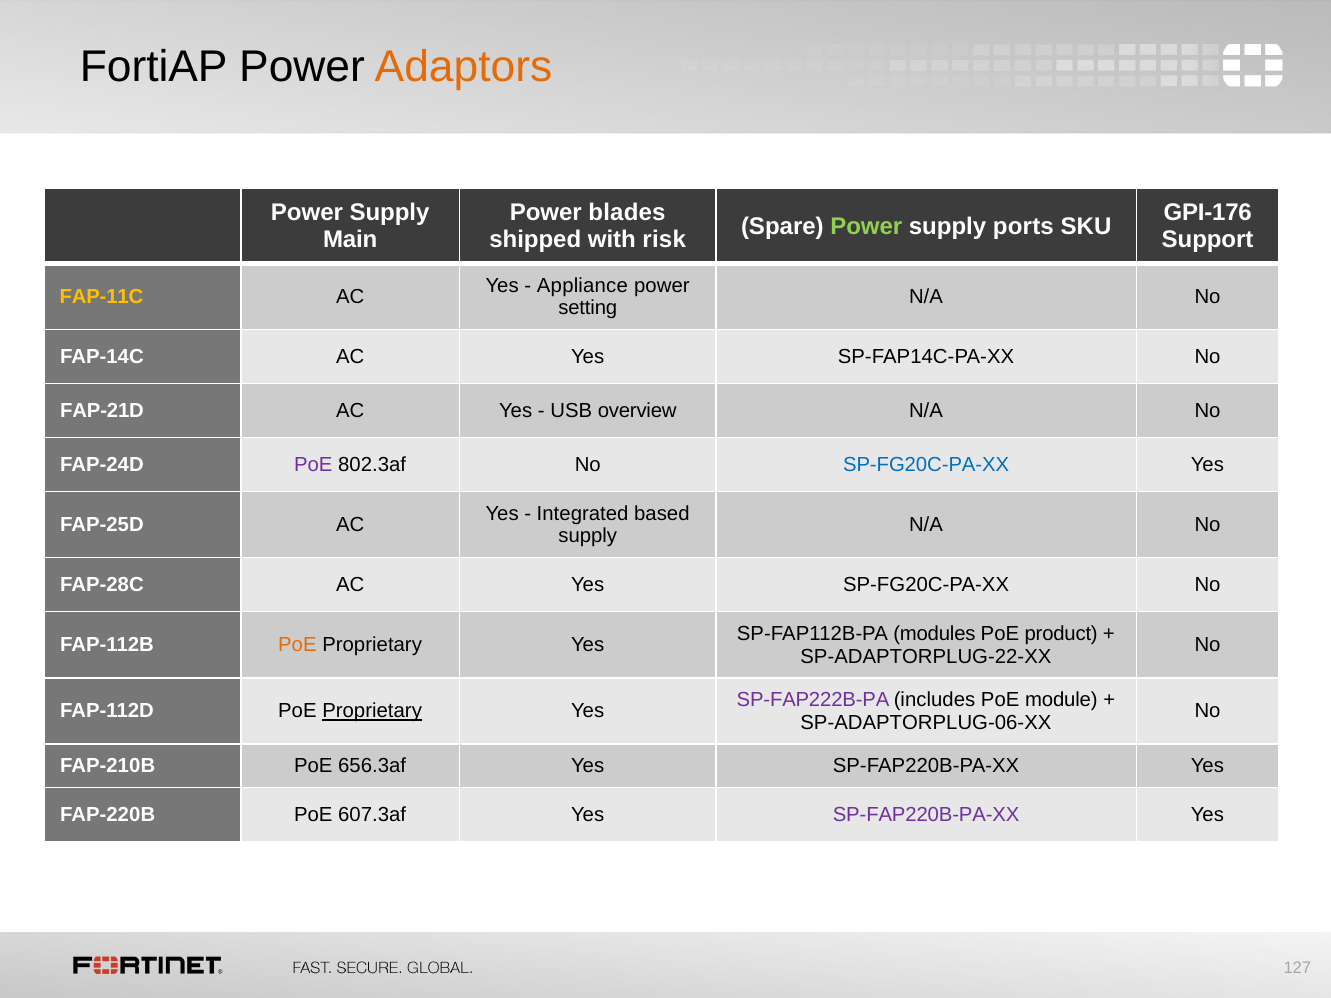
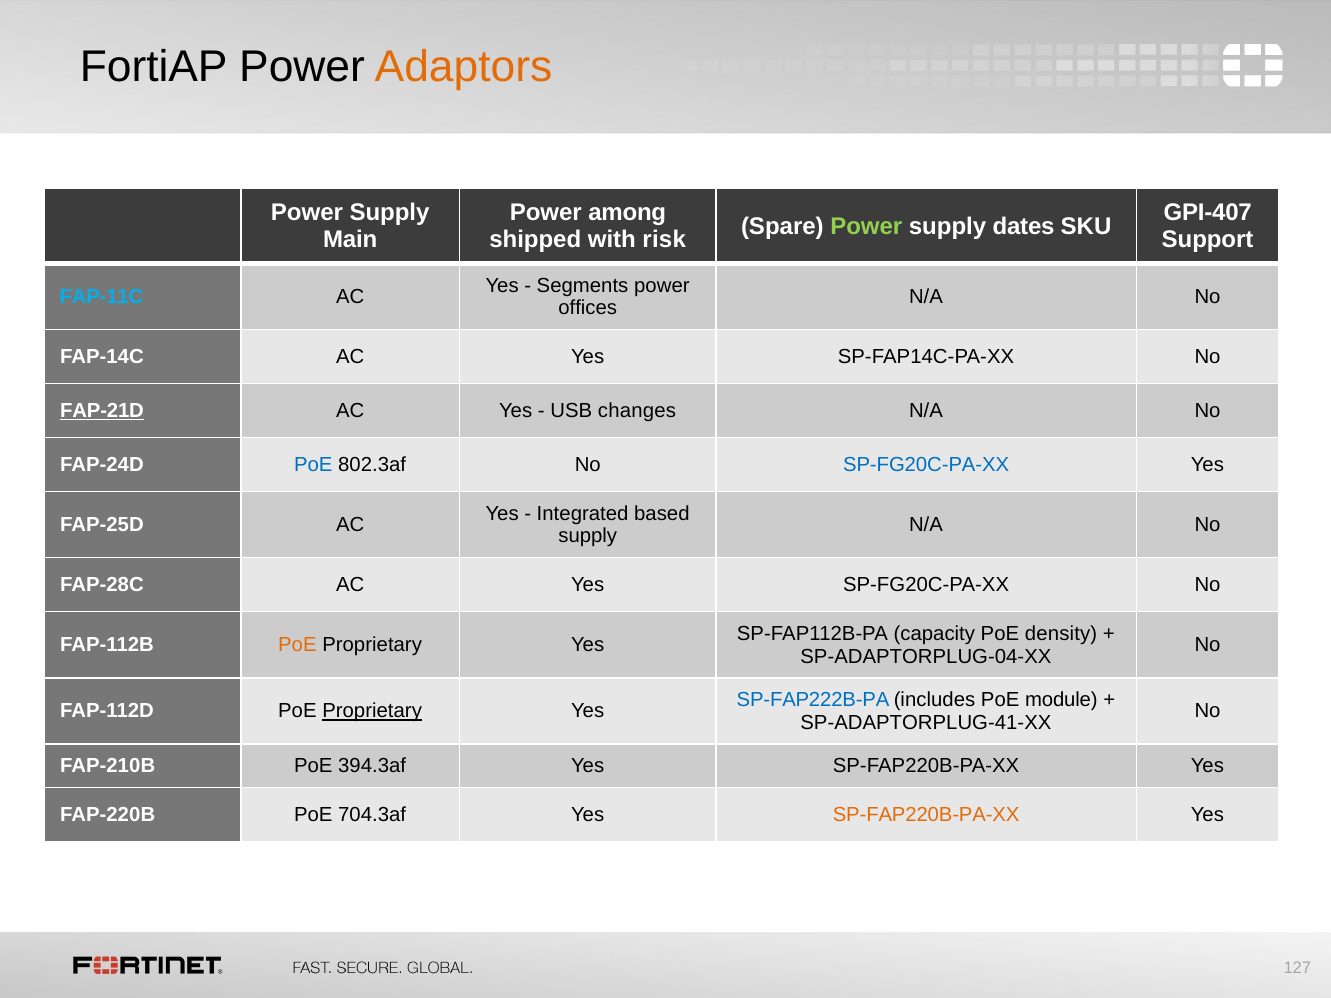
blades: blades -> among (627, 213)
GPI-176: GPI-176 -> GPI-407 (1208, 213)
ports: ports -> dates (1024, 226)
Appliance: Appliance -> Segments (583, 285)
FAP-11C colour: yellow -> light blue (101, 297)
setting: setting -> offices (588, 308)
FAP-21D underline: none -> present (102, 411)
overview: overview -> changes (637, 411)
PoE colour: purple -> blue (313, 465)
modules: modules -> capacity (934, 634)
product: product -> density (1061, 634)
SP-ADAPTORPLUG-22-XX: SP-ADAPTORPLUG-22-XX -> SP-ADAPTORPLUG-04-XX (926, 656)
SP-FAP222B-PA colour: purple -> blue (813, 700)
SP-ADAPTORPLUG-06-XX: SP-ADAPTORPLUG-06-XX -> SP-ADAPTORPLUG-41-XX (926, 723)
656.3af: 656.3af -> 394.3af (372, 766)
607.3af: 607.3af -> 704.3af (372, 815)
SP-FAP220B-PA-XX colour: purple -> orange (926, 815)
